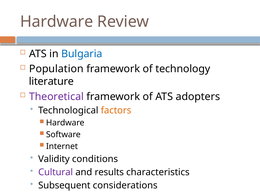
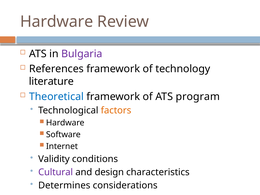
Bulgaria colour: blue -> purple (82, 54)
Population: Population -> References (56, 69)
Theoretical colour: purple -> blue (56, 97)
adopters: adopters -> program (198, 97)
results: results -> design (109, 172)
Subsequent: Subsequent -> Determines (64, 185)
